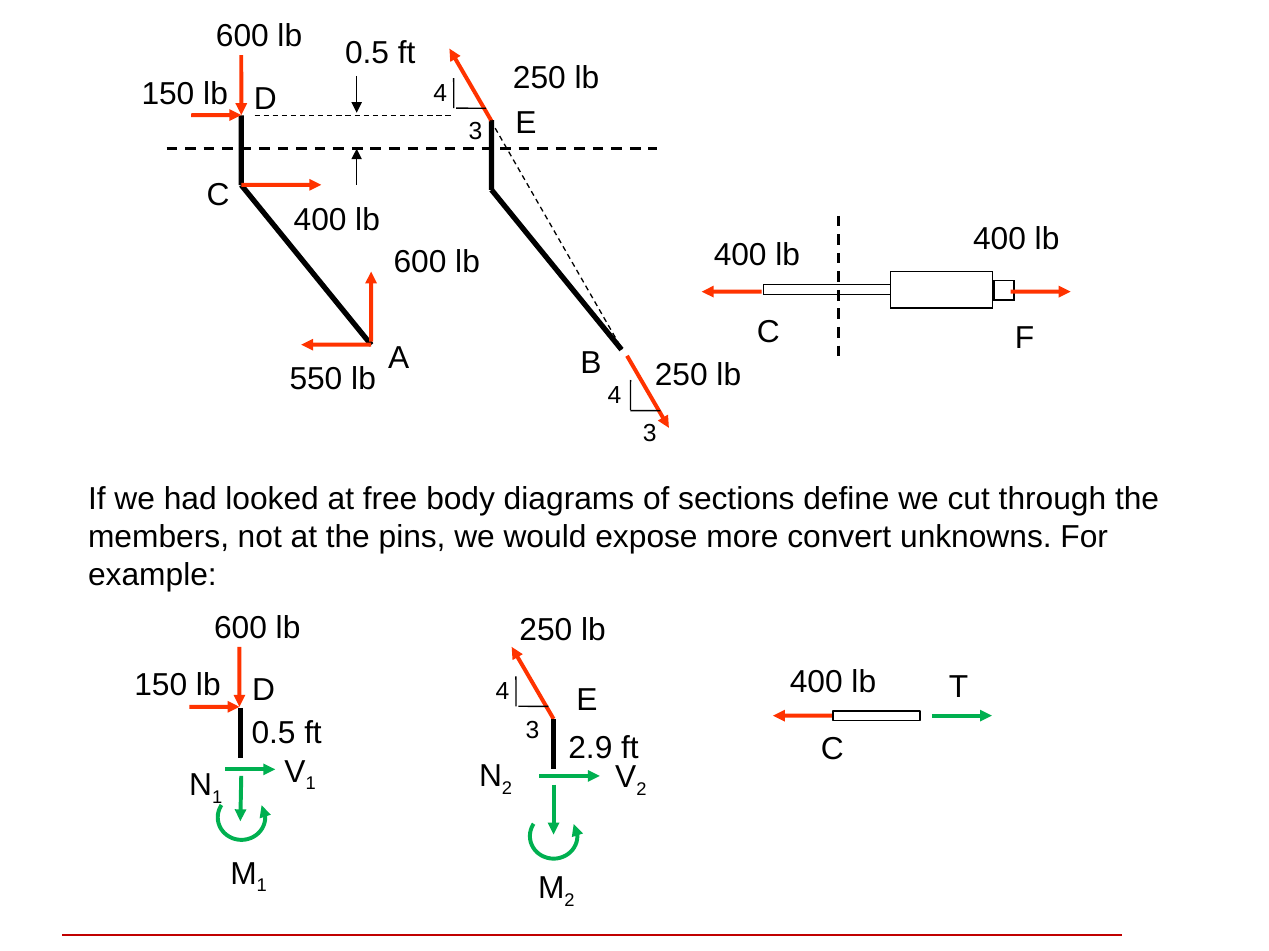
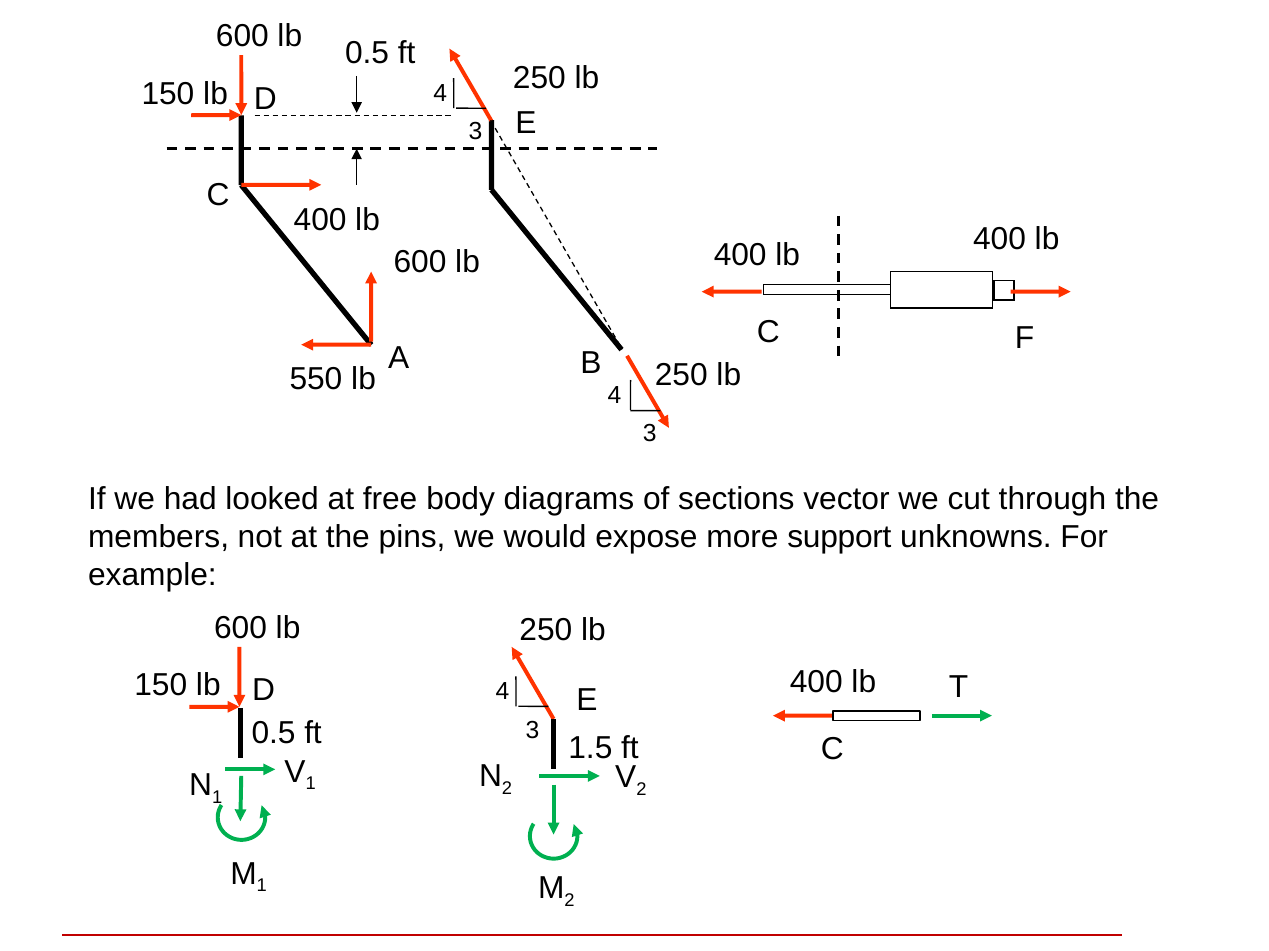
define: define -> vector (846, 500)
convert: convert -> support (839, 538)
2.9: 2.9 -> 1.5 (590, 749)
